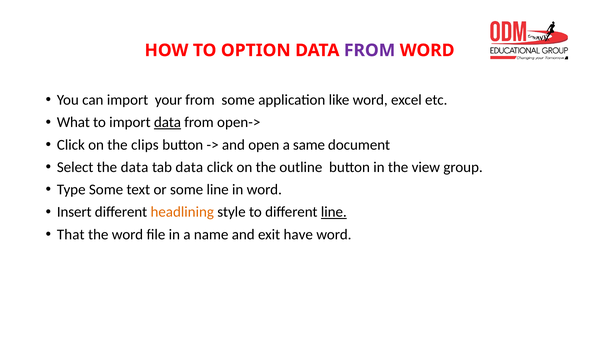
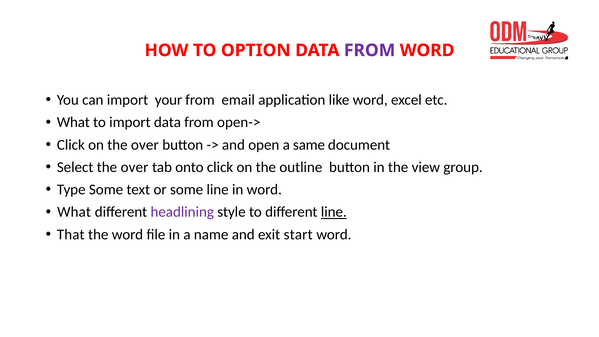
from some: some -> email (238, 100)
data underline: present -> none (167, 122)
on the clips: clips -> over (145, 145)
Select the data: data -> over (135, 167)
tab data: data -> onto (189, 167)
Insert: Insert -> What (74, 212)
headlining colour: orange -> purple (182, 212)
have: have -> start (298, 234)
